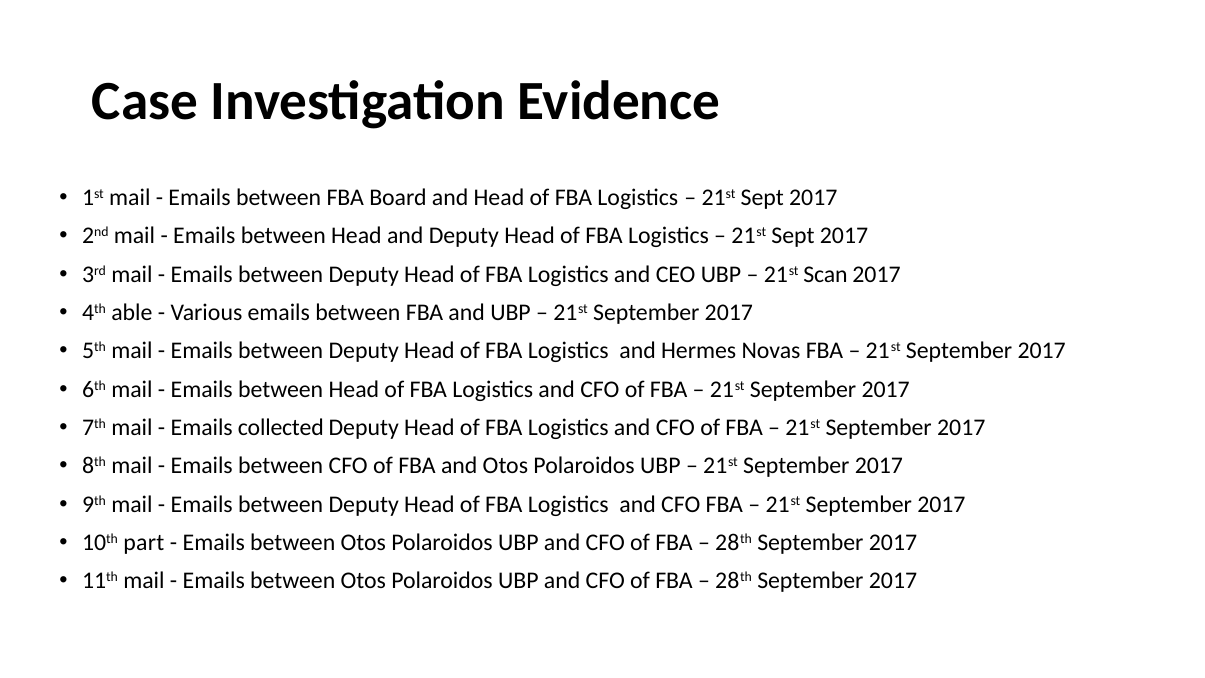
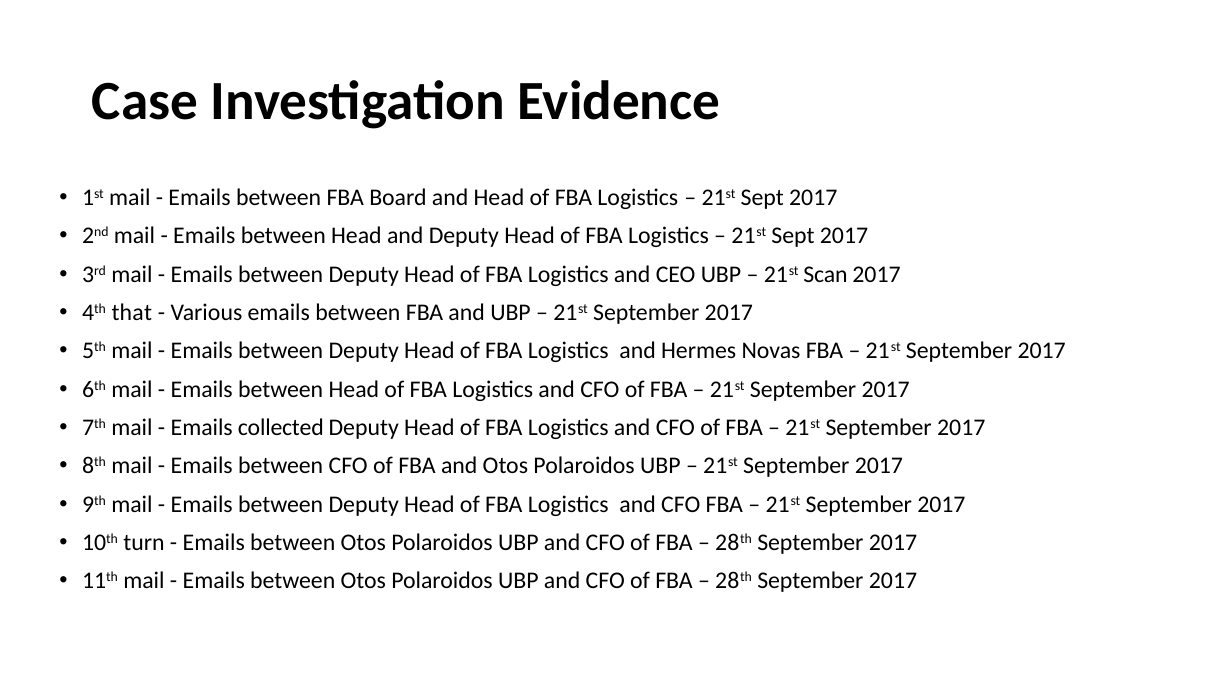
able: able -> that (132, 313)
part: part -> turn (144, 543)
